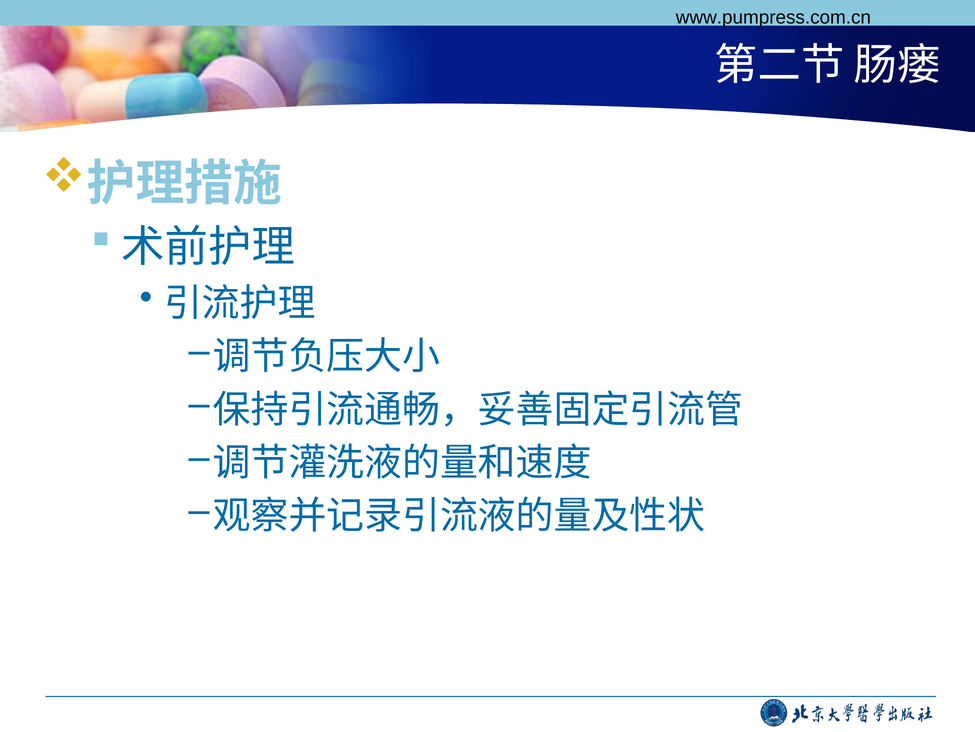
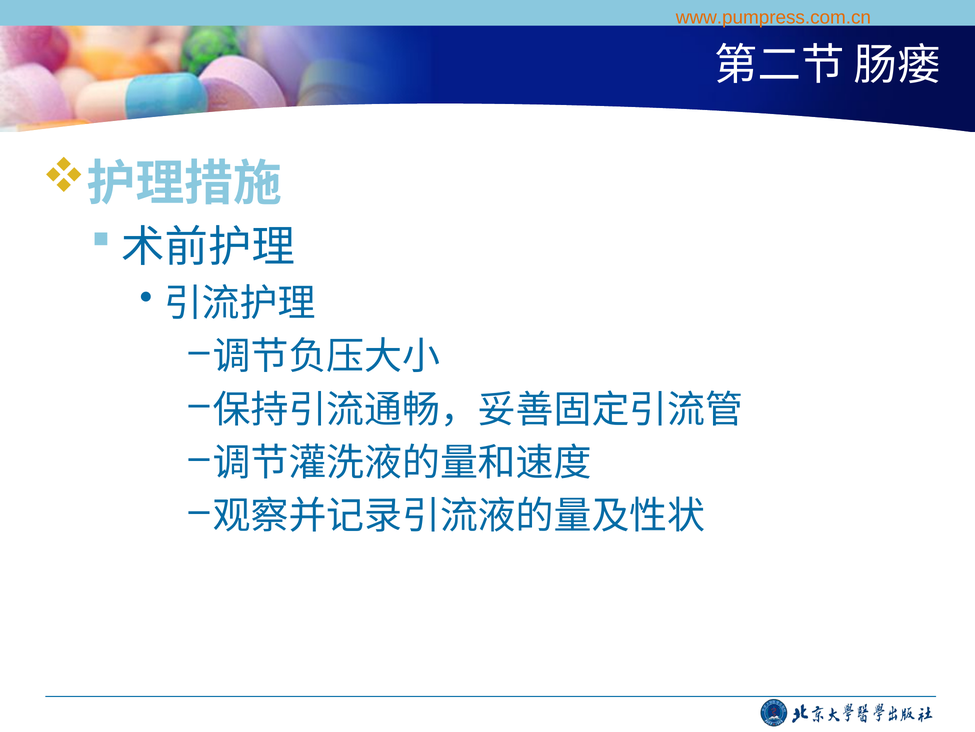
www.pumpress.com.cn colour: black -> orange (773, 18)
